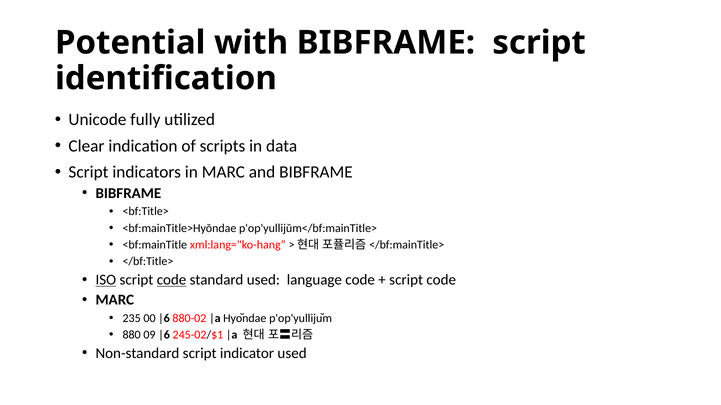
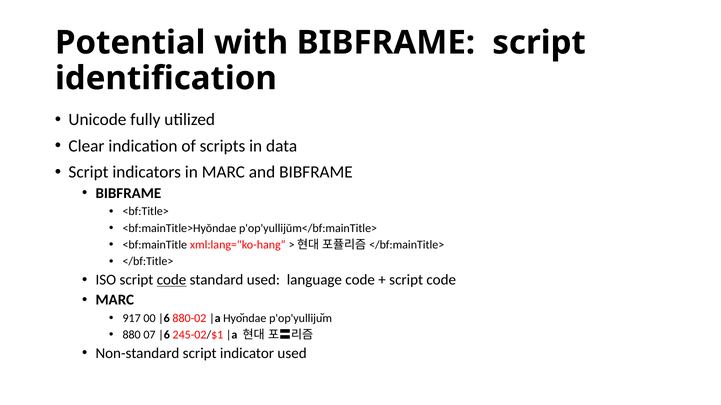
ISO underline: present -> none (106, 280)
235: 235 -> 917 (132, 319)
09: 09 -> 07 (149, 335)
